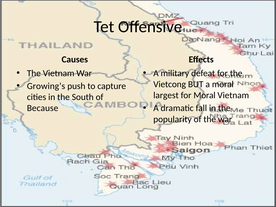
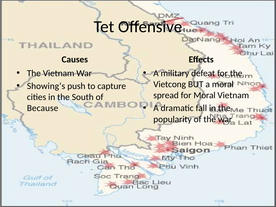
Growing’s: Growing’s -> Showing’s (46, 86)
largest: largest -> spread (166, 95)
